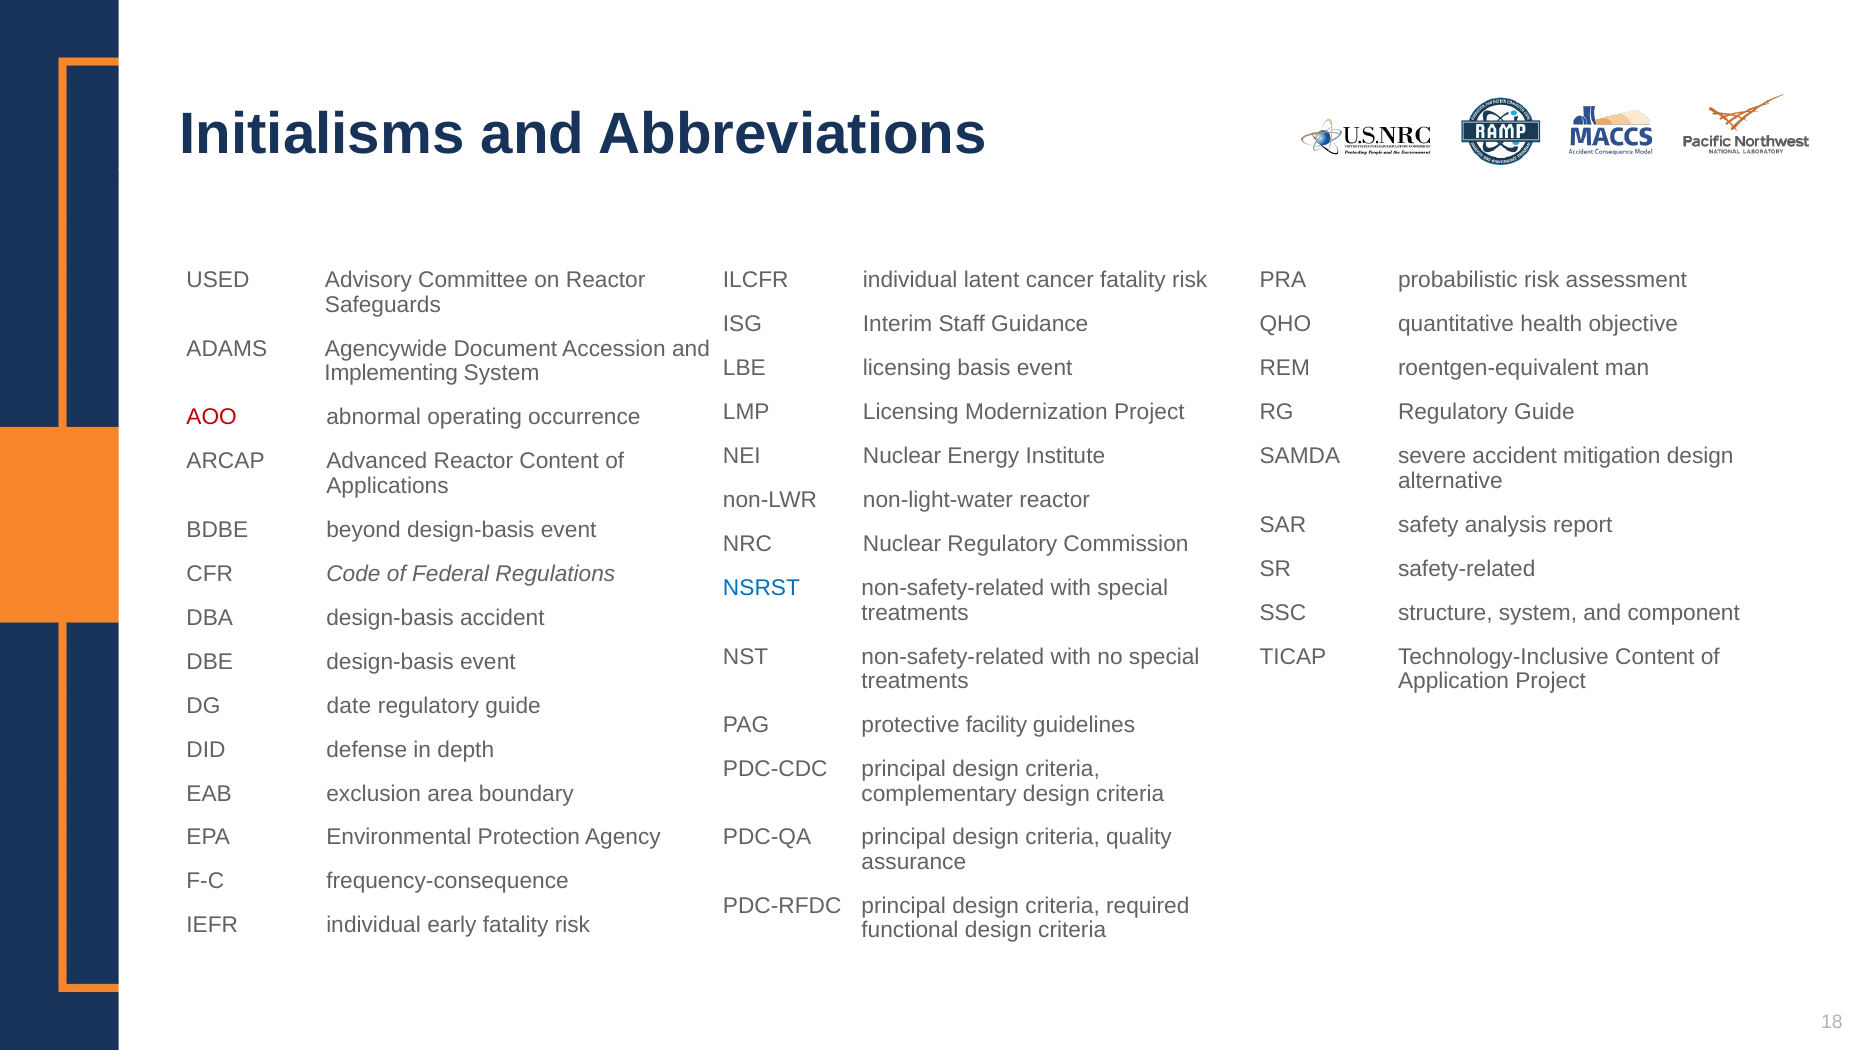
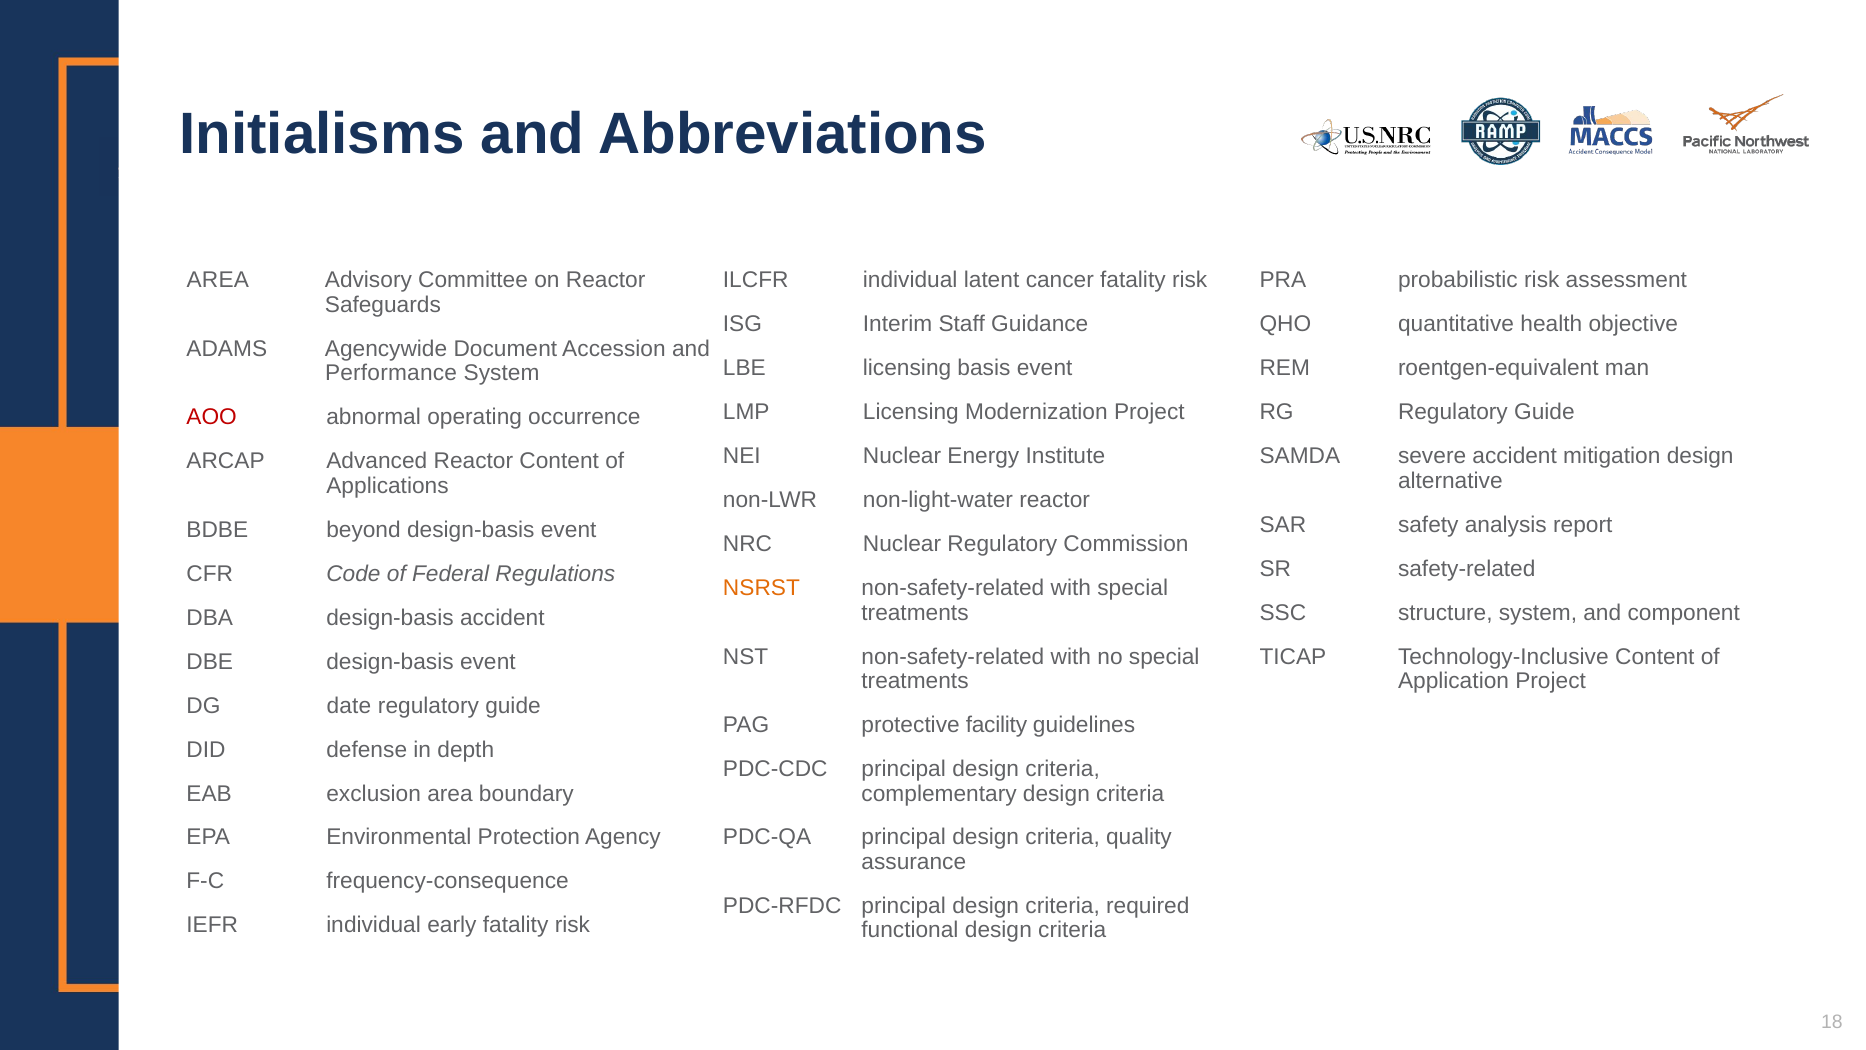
USED: USED -> AREA (218, 280)
Implementing: Implementing -> Performance (391, 373)
NSRST colour: blue -> orange (761, 588)
